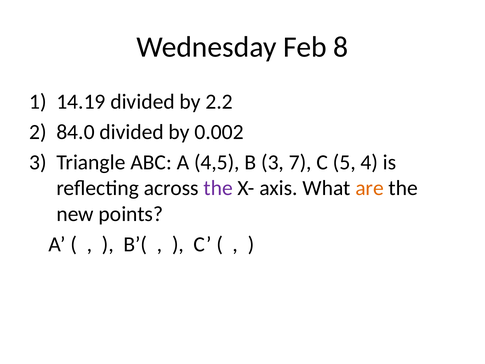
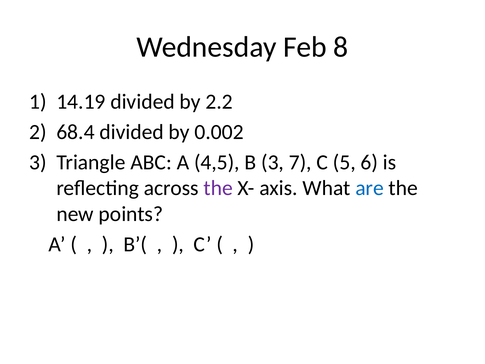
84.0: 84.0 -> 68.4 (75, 132)
4: 4 -> 6 (369, 162)
are colour: orange -> blue (370, 188)
